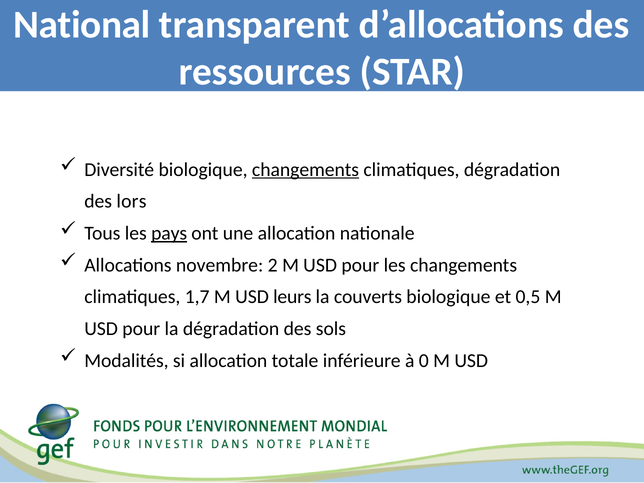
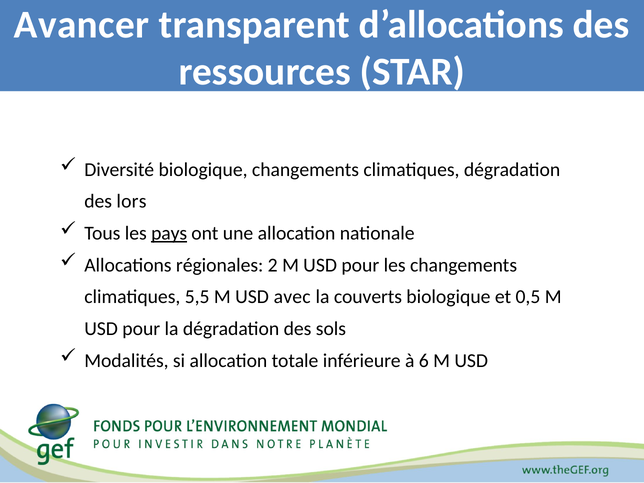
National: National -> Avancer (82, 25)
changements underline: present -> none (306, 170)
novembre: novembre -> régionales (220, 265)
1,7: 1,7 -> 5,5 (197, 297)
leurs: leurs -> avec (292, 297)
0: 0 -> 6 (424, 361)
